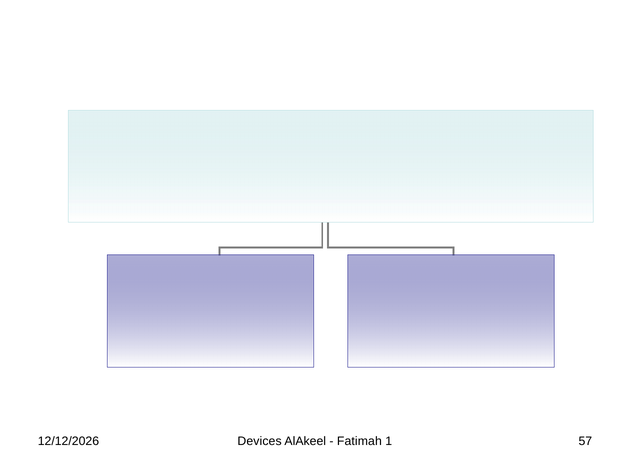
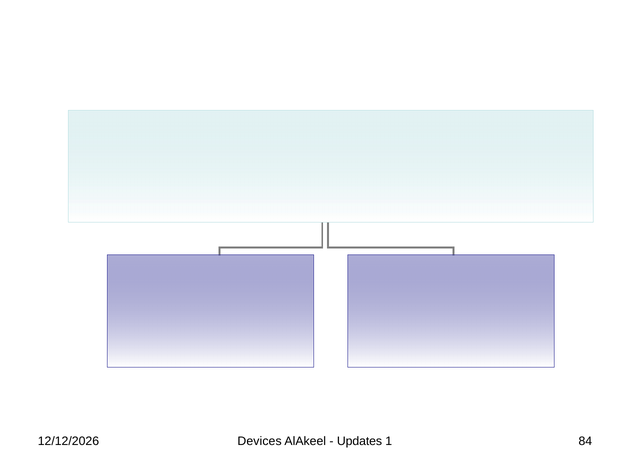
Fatimah: Fatimah -> Updates (359, 442)
57: 57 -> 84 (585, 442)
